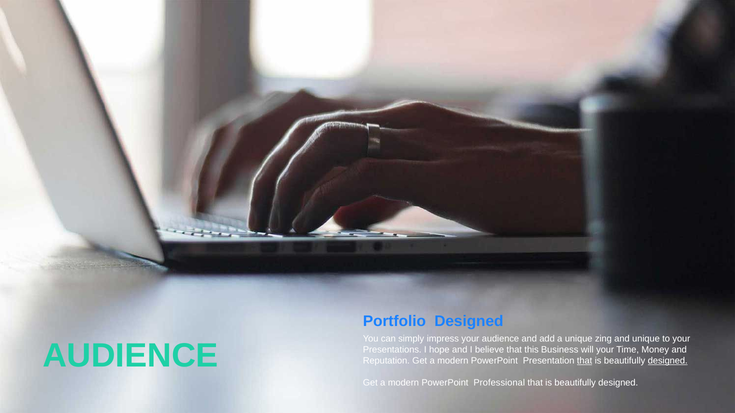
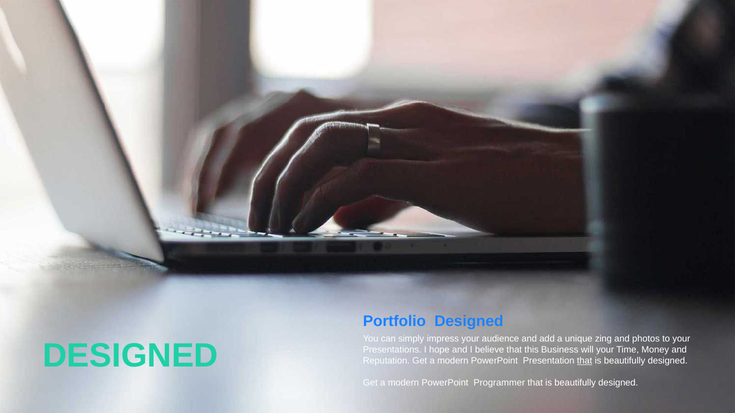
and unique: unique -> photos (646, 339)
AUDIENCE: AUDIENCE -> DESIGNED (130, 356)
designed underline: present -> none (668, 361)
Professional: Professional -> Programmer (499, 383)
